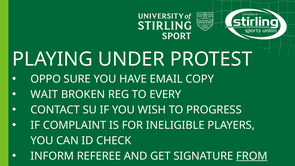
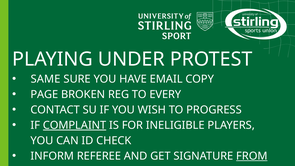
OPPO: OPPO -> SAME (46, 79)
WAIT: WAIT -> PAGE (44, 94)
COMPLAINT underline: none -> present (75, 125)
